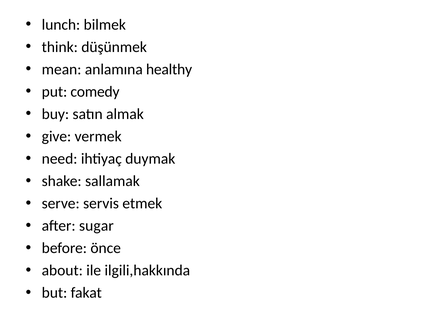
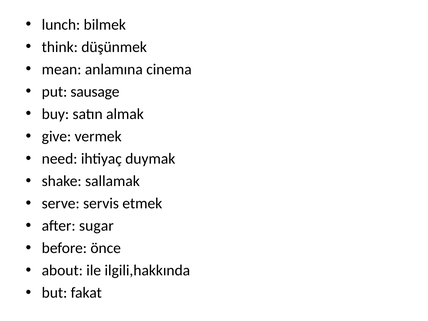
healthy: healthy -> cinema (169, 69)
comedy: comedy -> sausage (95, 92)
